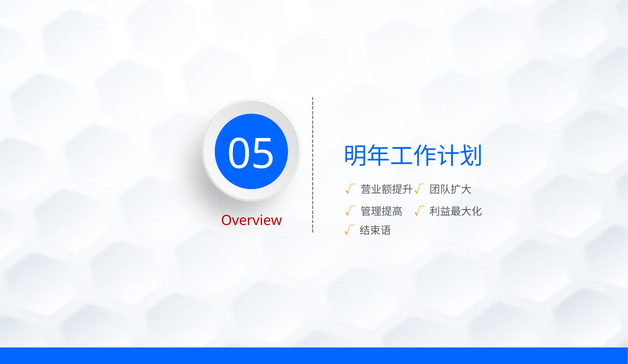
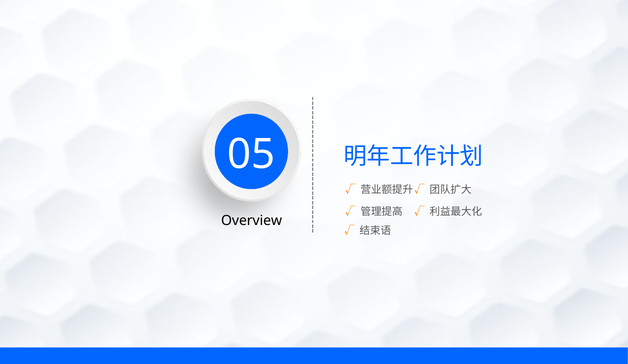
Overview colour: red -> black (252, 220)
